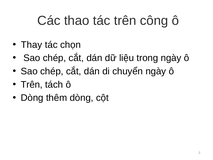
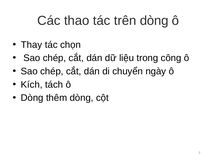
trên công: công -> dòng (154, 21)
trong ngày: ngày -> công (171, 58)
Trên: Trên -> Kích (32, 84)
